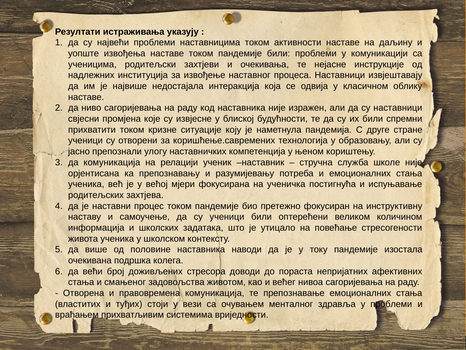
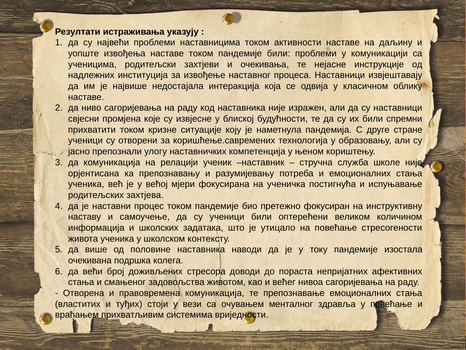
у проблеми: проблеми -> повећање (391, 304)
